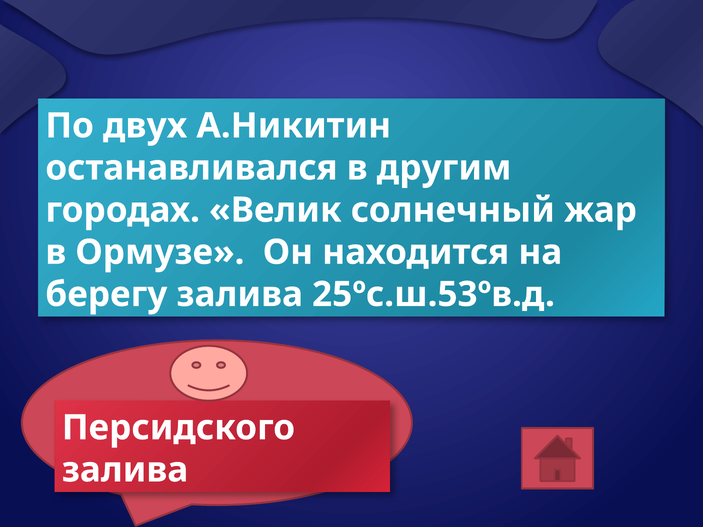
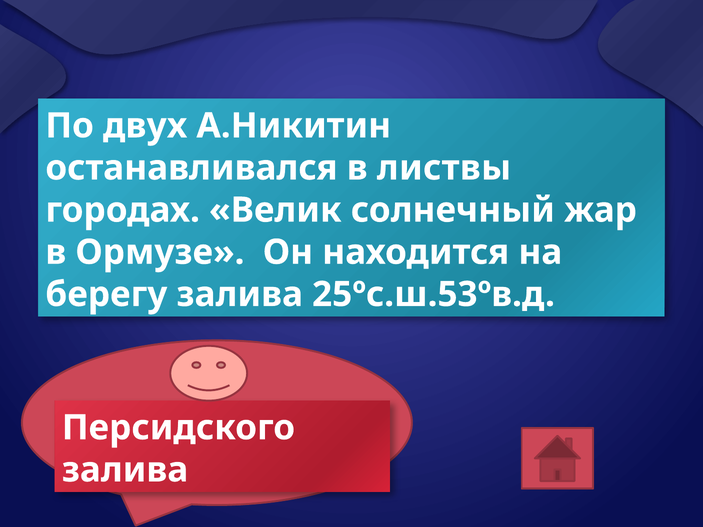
другим: другим -> листвы (444, 168)
